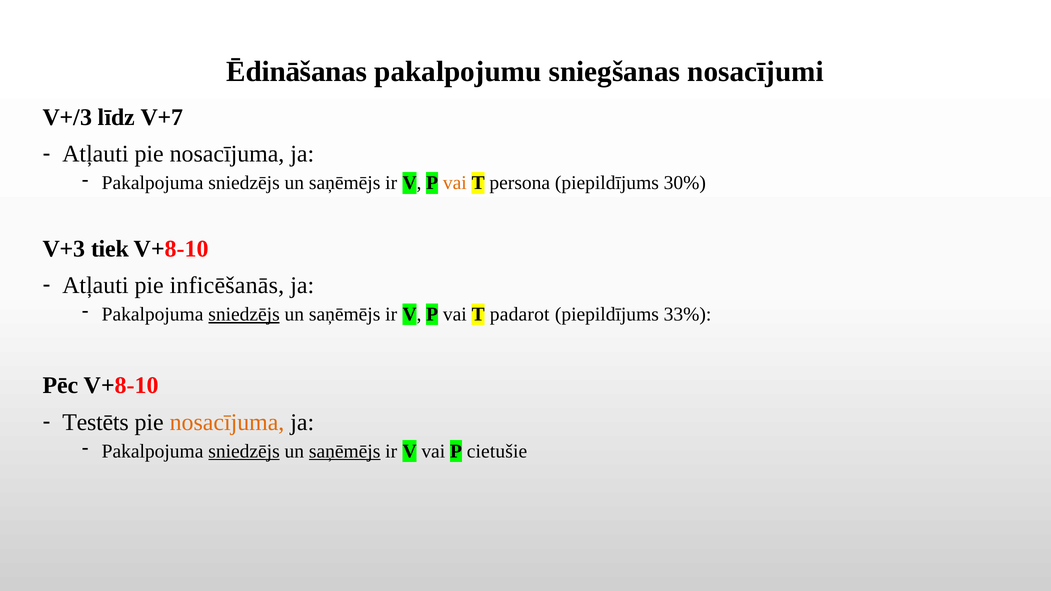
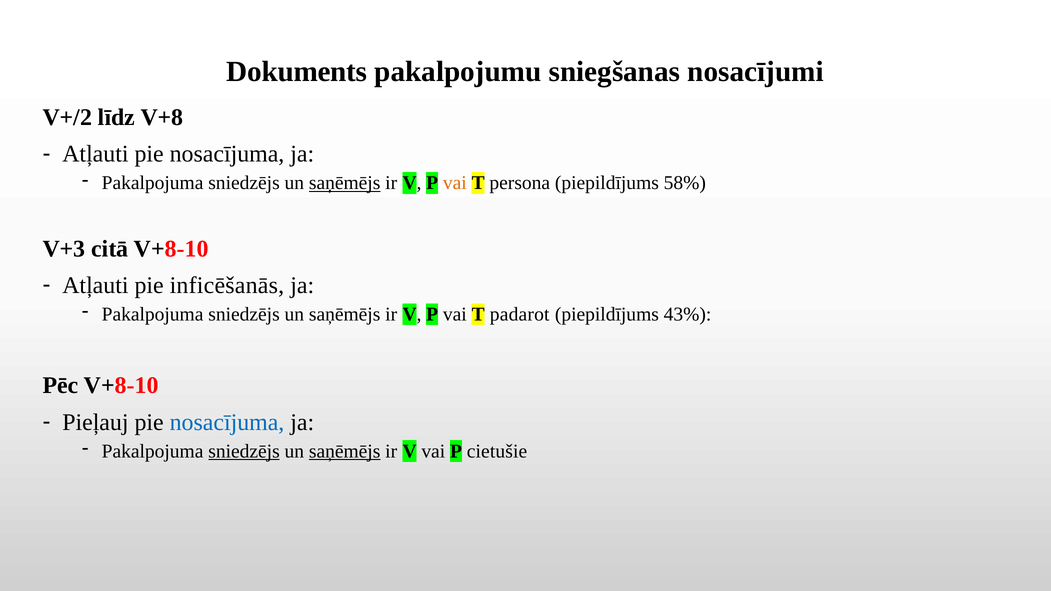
Ēdināšanas: Ēdināšanas -> Dokuments (297, 72)
V+/3: V+/3 -> V+/2 (67, 117)
V+7: V+7 -> V+8 (162, 117)
saņēmējs underline: none -> present (345, 183)
30%: 30% -> 58% (685, 183)
tiek: tiek -> citā (110, 249)
sniedzējs underline: present -> none (244, 315)
33%: 33% -> 43% (688, 315)
Testēts: Testēts -> Pieļauj (95, 422)
nosacījuma colour: orange -> blue (227, 422)
